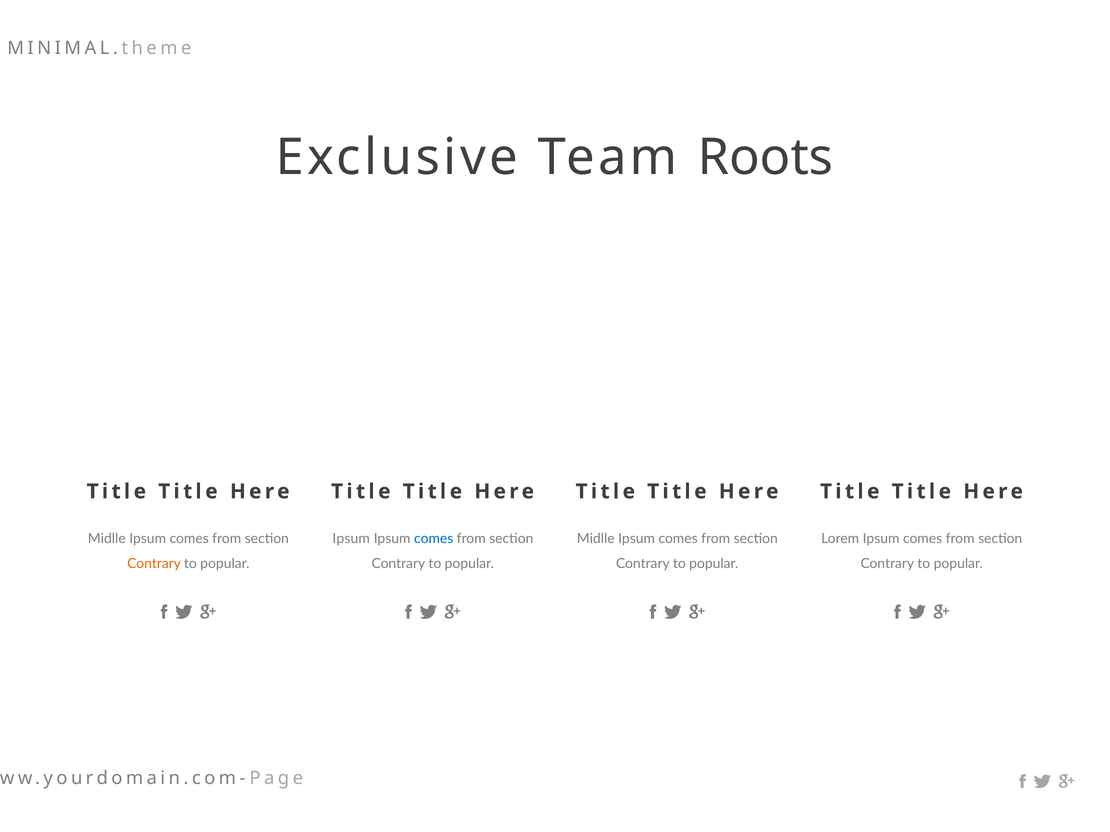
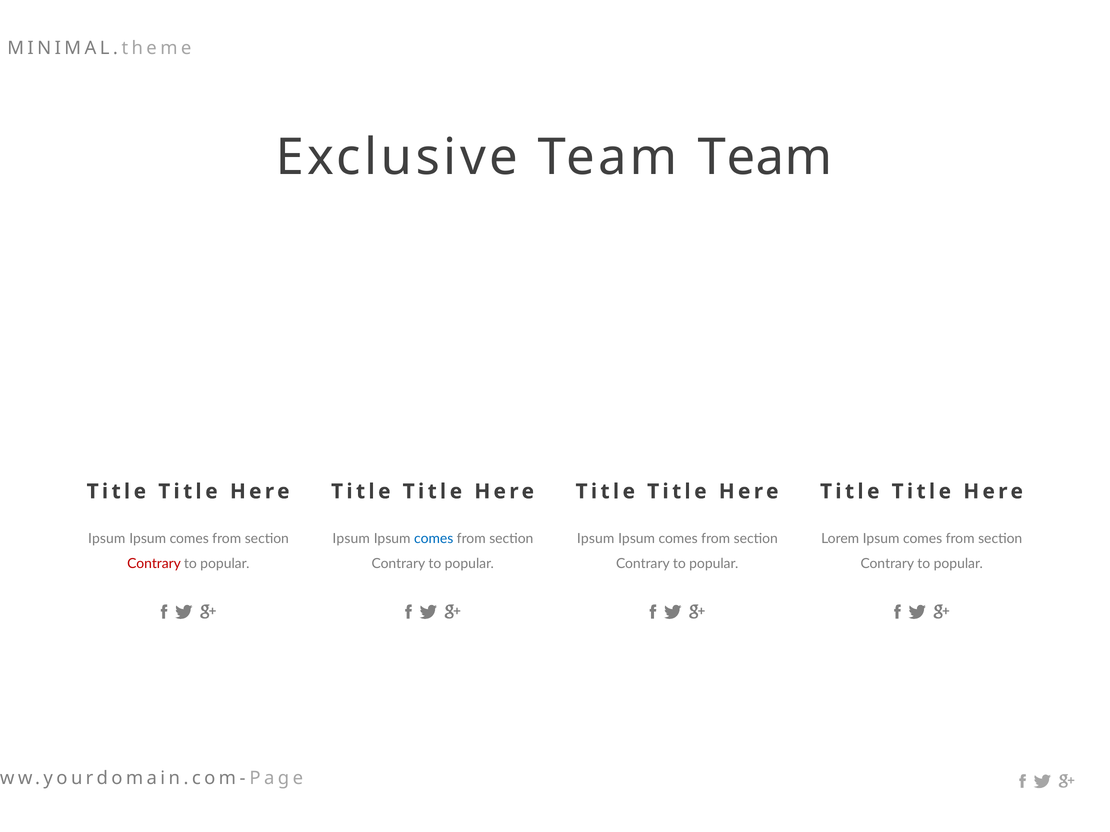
Team Roots: Roots -> Team (765, 158)
Midlle: Midlle -> Ipsum (107, 539)
Midlle: Midlle -> Ipsum (596, 539)
Contrary colour: orange -> red (154, 564)
